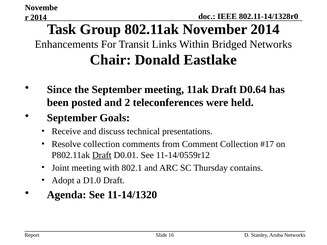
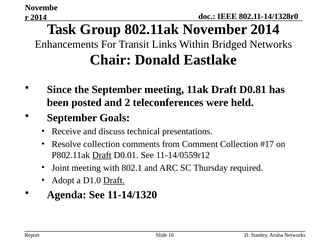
D0.64: D0.64 -> D0.81 (253, 90)
contains: contains -> required (247, 168)
Draft underline: none -> present (114, 181)
